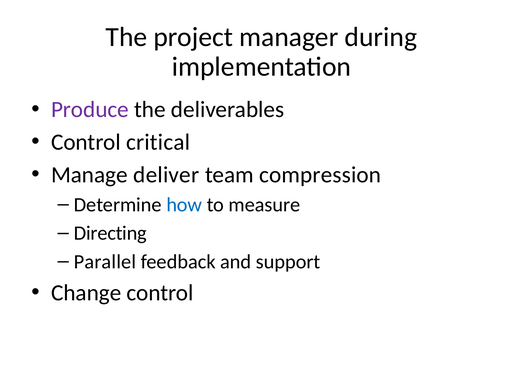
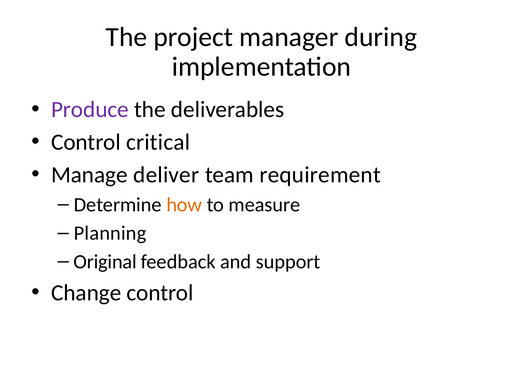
compression: compression -> requirement (320, 175)
how colour: blue -> orange (184, 205)
Directing: Directing -> Planning (110, 233)
Parallel: Parallel -> Original (105, 262)
